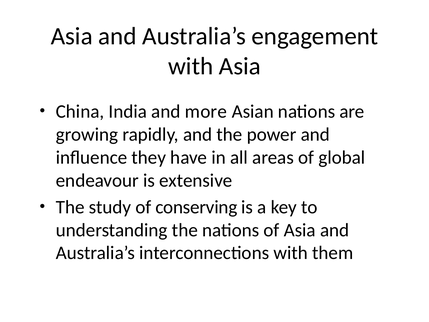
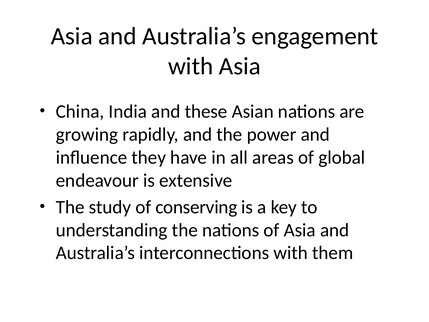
more: more -> these (206, 112)
